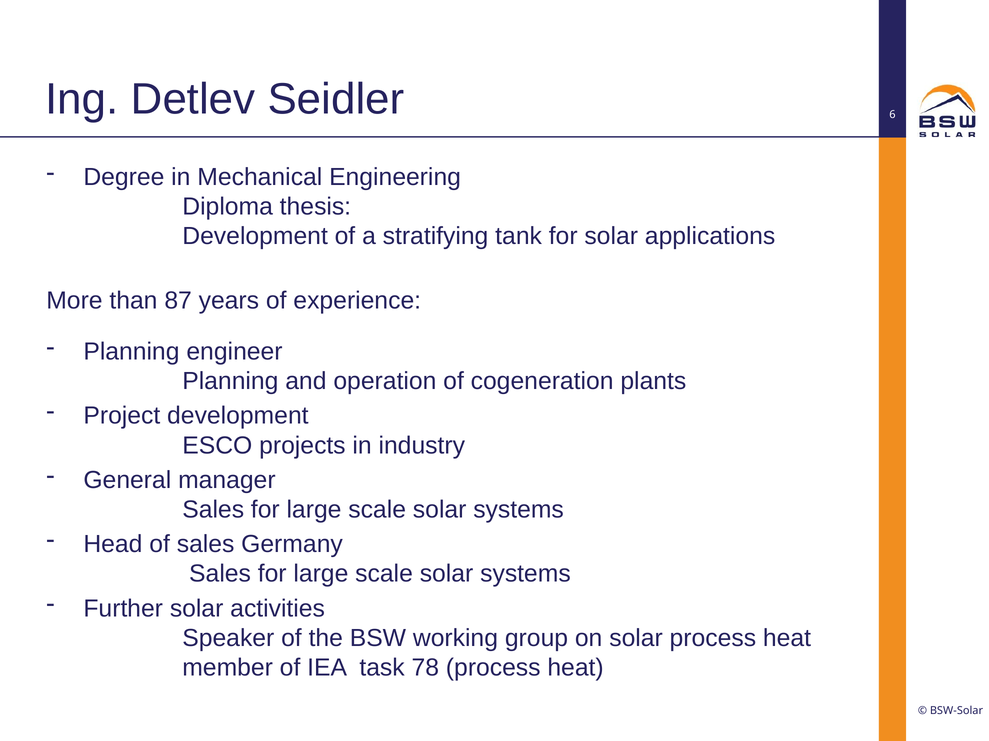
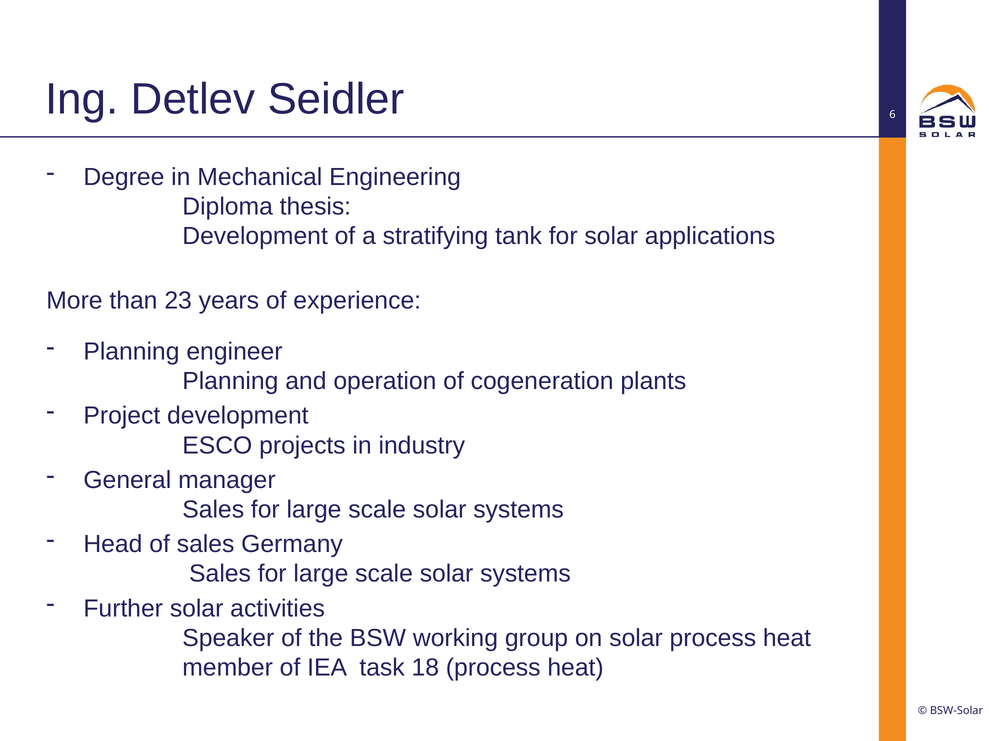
87: 87 -> 23 (178, 301)
78: 78 -> 18 (425, 668)
